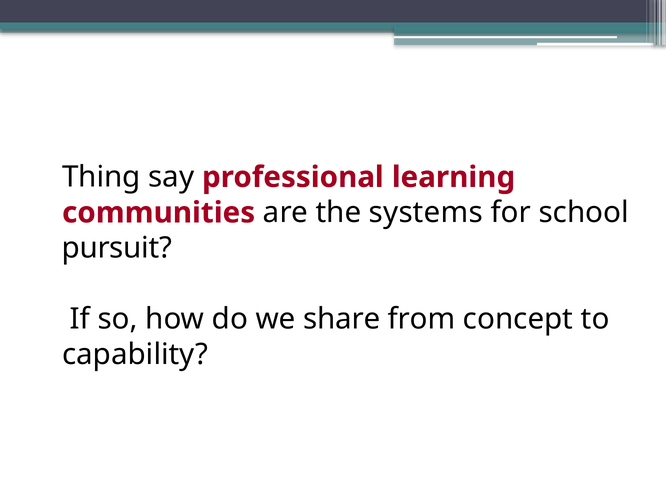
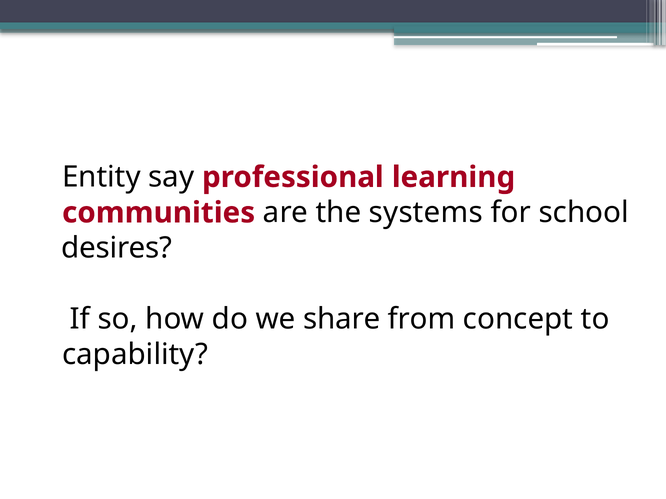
Thing: Thing -> Entity (101, 177)
pursuit: pursuit -> desires (117, 248)
